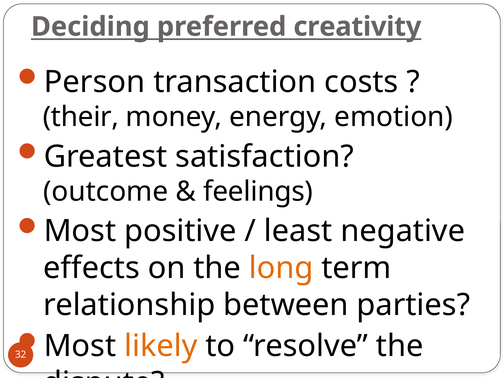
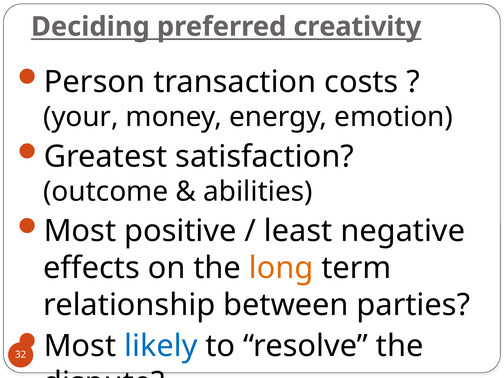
their: their -> your (81, 117)
feelings: feelings -> abilities (258, 192)
likely colour: orange -> blue (161, 346)
